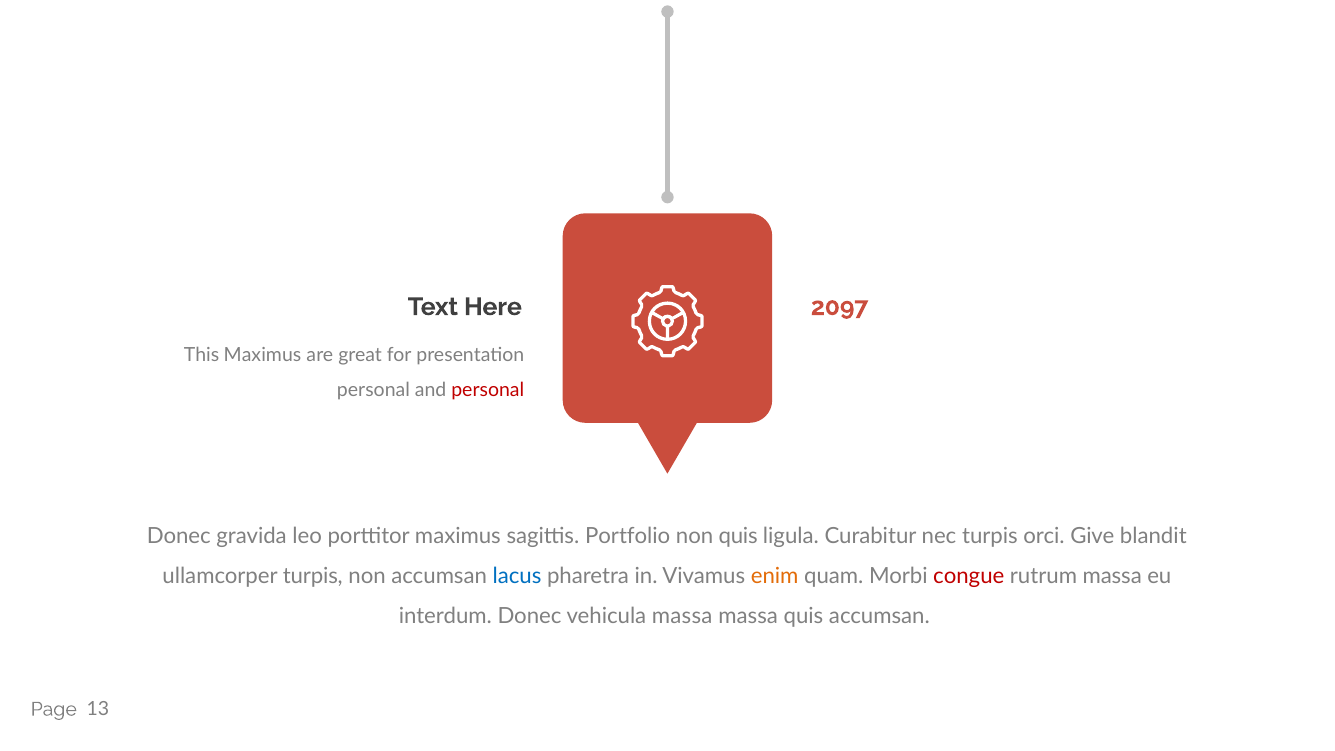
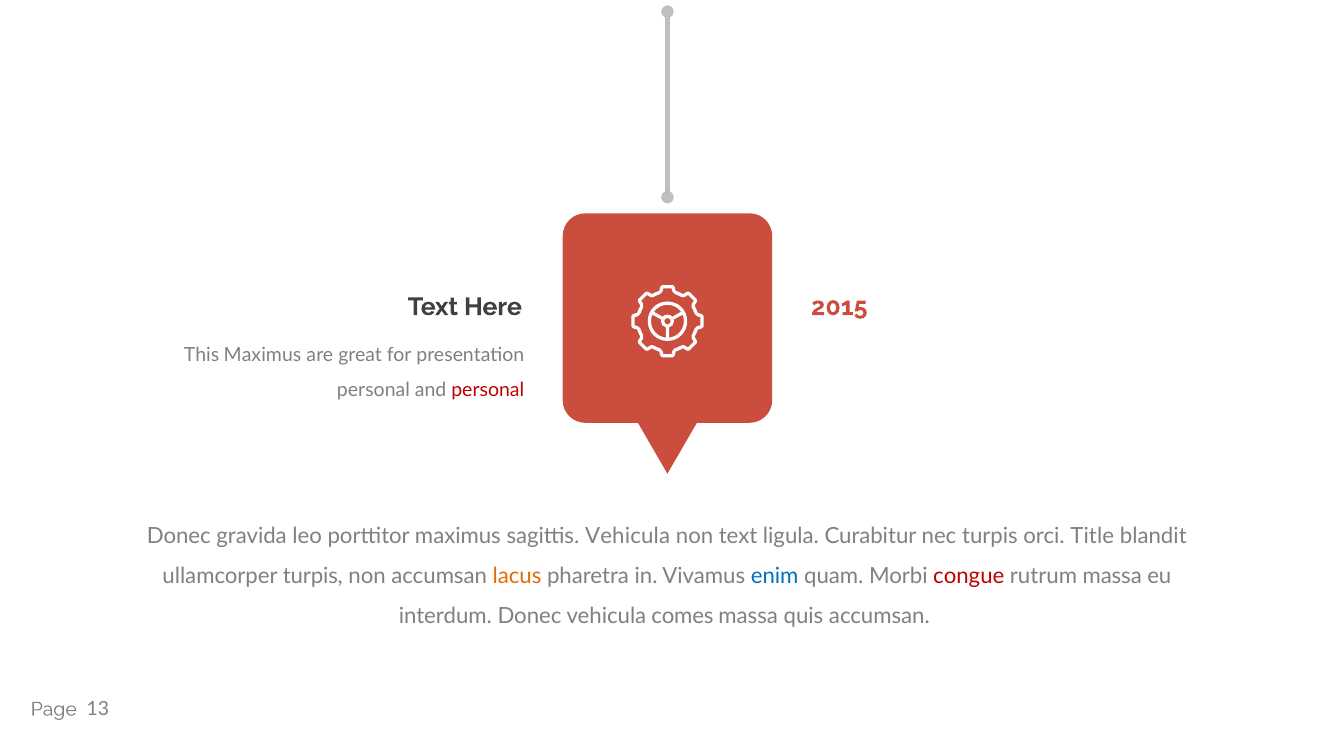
2097: 2097 -> 2015 (839, 307)
sagittis Portfolio: Portfolio -> Vehicula (628, 536)
non quis: quis -> text (738, 536)
Give: Give -> Title (1092, 536)
lacus colour: blue -> orange (517, 576)
enim colour: orange -> blue (775, 576)
vehicula massa: massa -> comes (682, 616)
